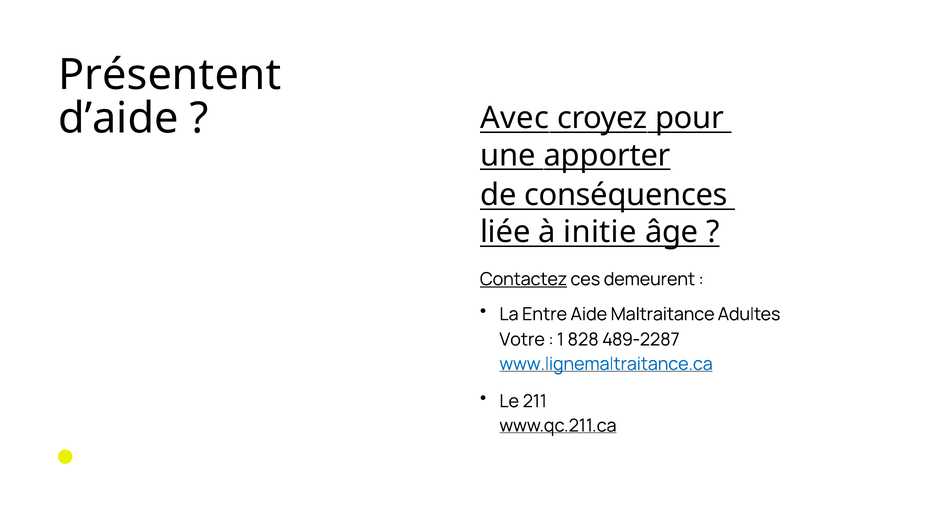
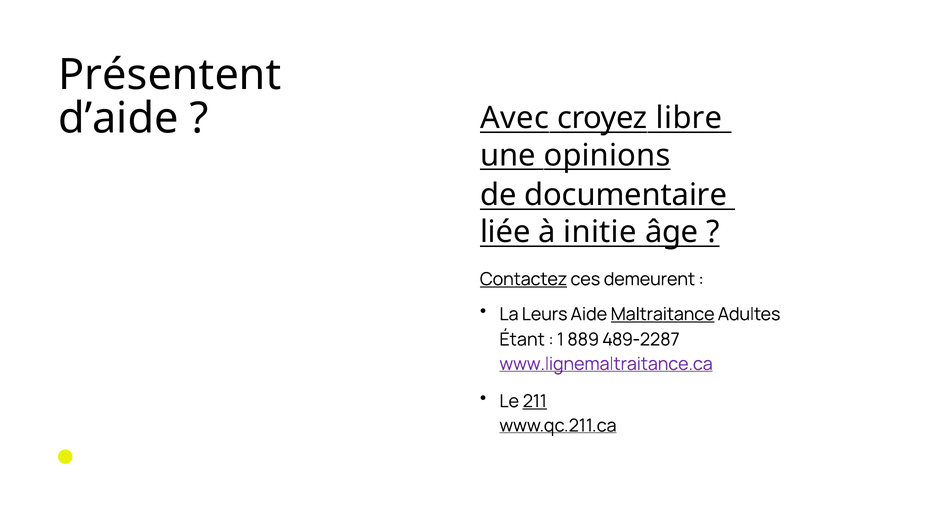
pour: pour -> libre (689, 118)
apporter: apporter -> opinions (607, 155)
conséquences: conséquences -> documentaire (626, 195)
Entre: Entre -> Leurs (545, 314)
Maltraitance underline: none -> present (663, 314)
Votre: Votre -> Étant (522, 340)
828: 828 -> 889 (583, 340)
www.lignemaltraitance.ca colour: blue -> purple (606, 364)
211 underline: none -> present (535, 401)
